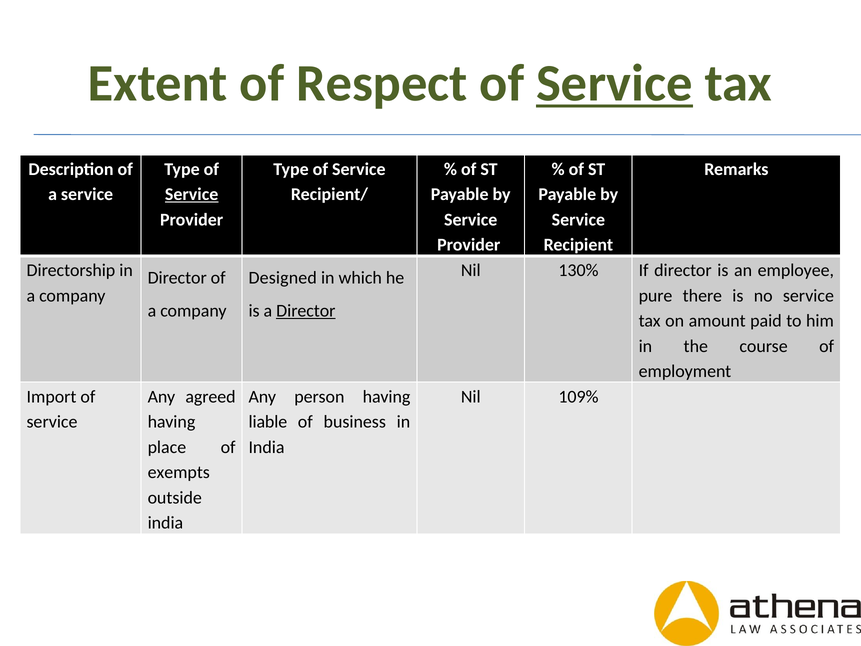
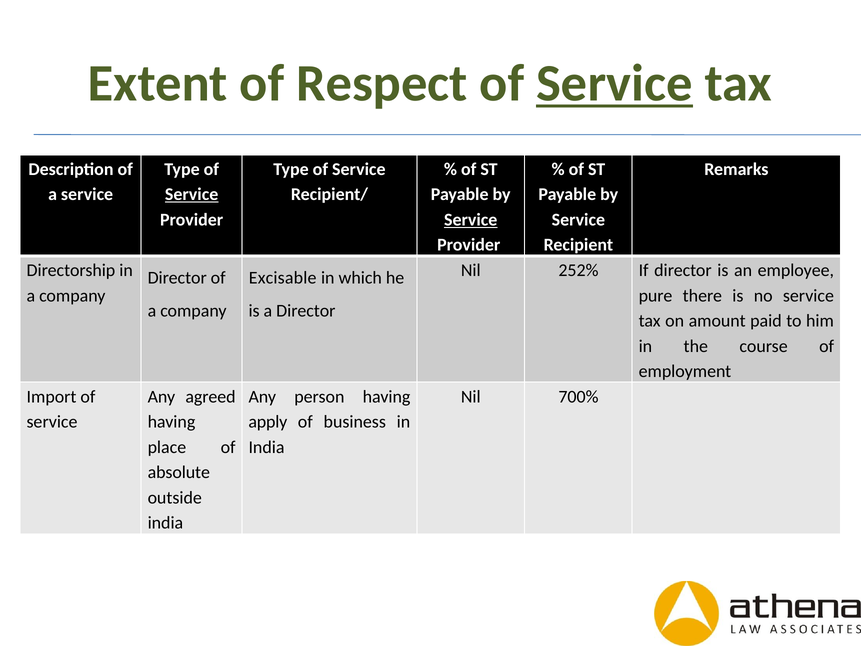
Service underline: none -> present (471, 220)
130%: 130% -> 252% (578, 270)
Designed: Designed -> Excisable (283, 278)
Director underline: present -> none (306, 311)
109%: 109% -> 700% (578, 397)
liable: liable -> apply (268, 422)
exempts: exempts -> absolute (179, 472)
